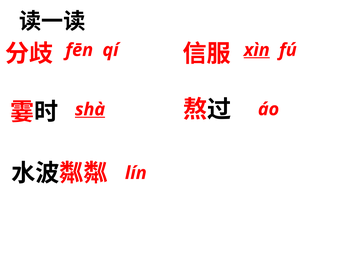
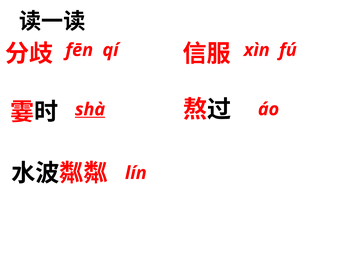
xìn underline: present -> none (257, 50)
